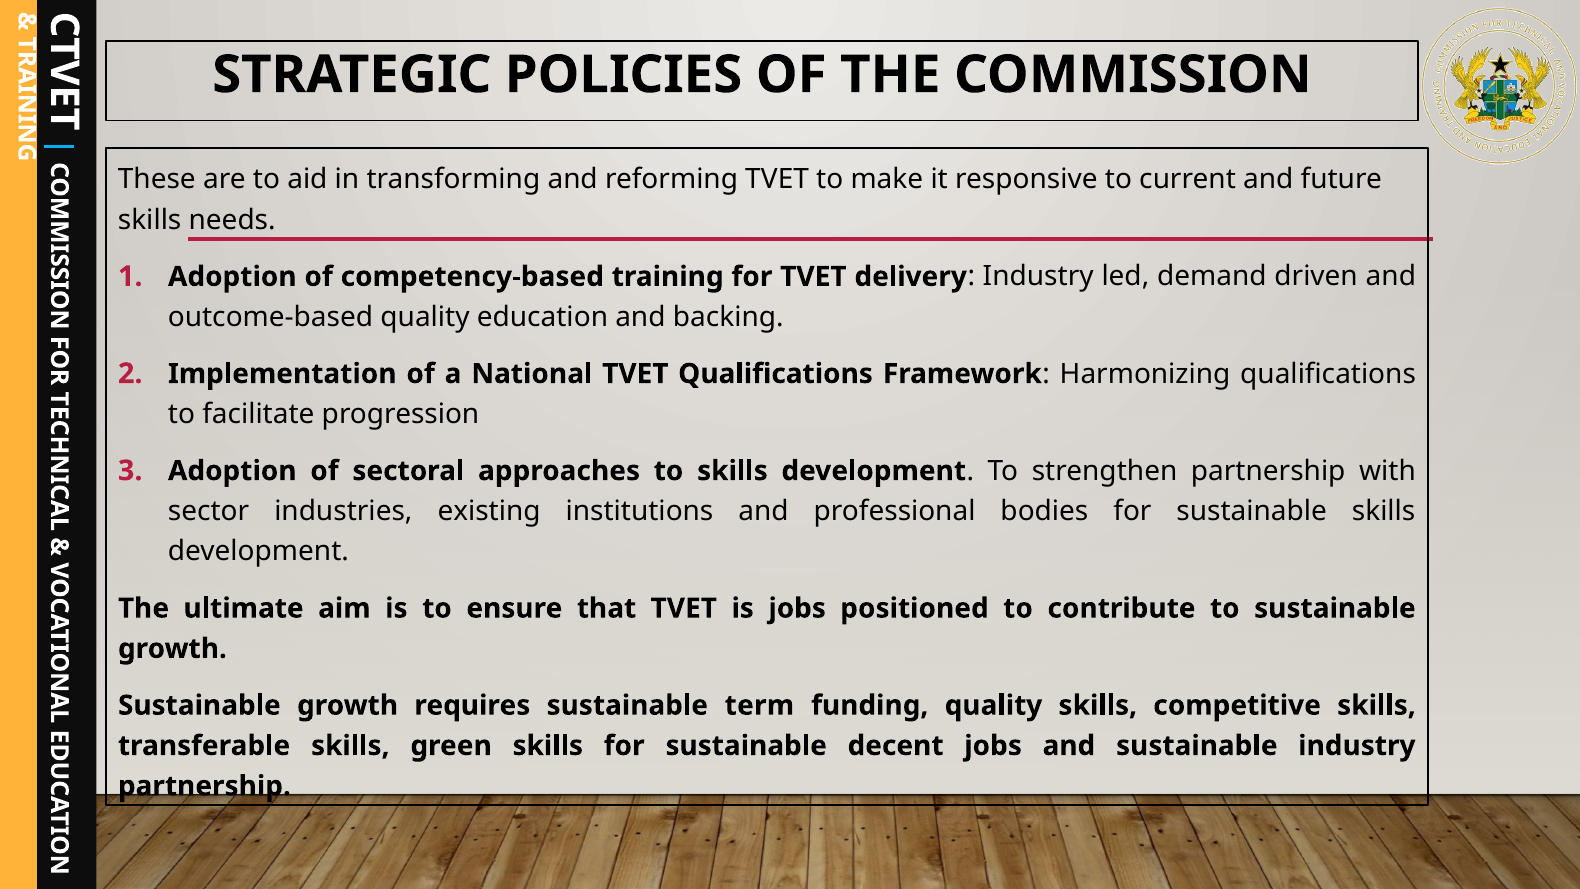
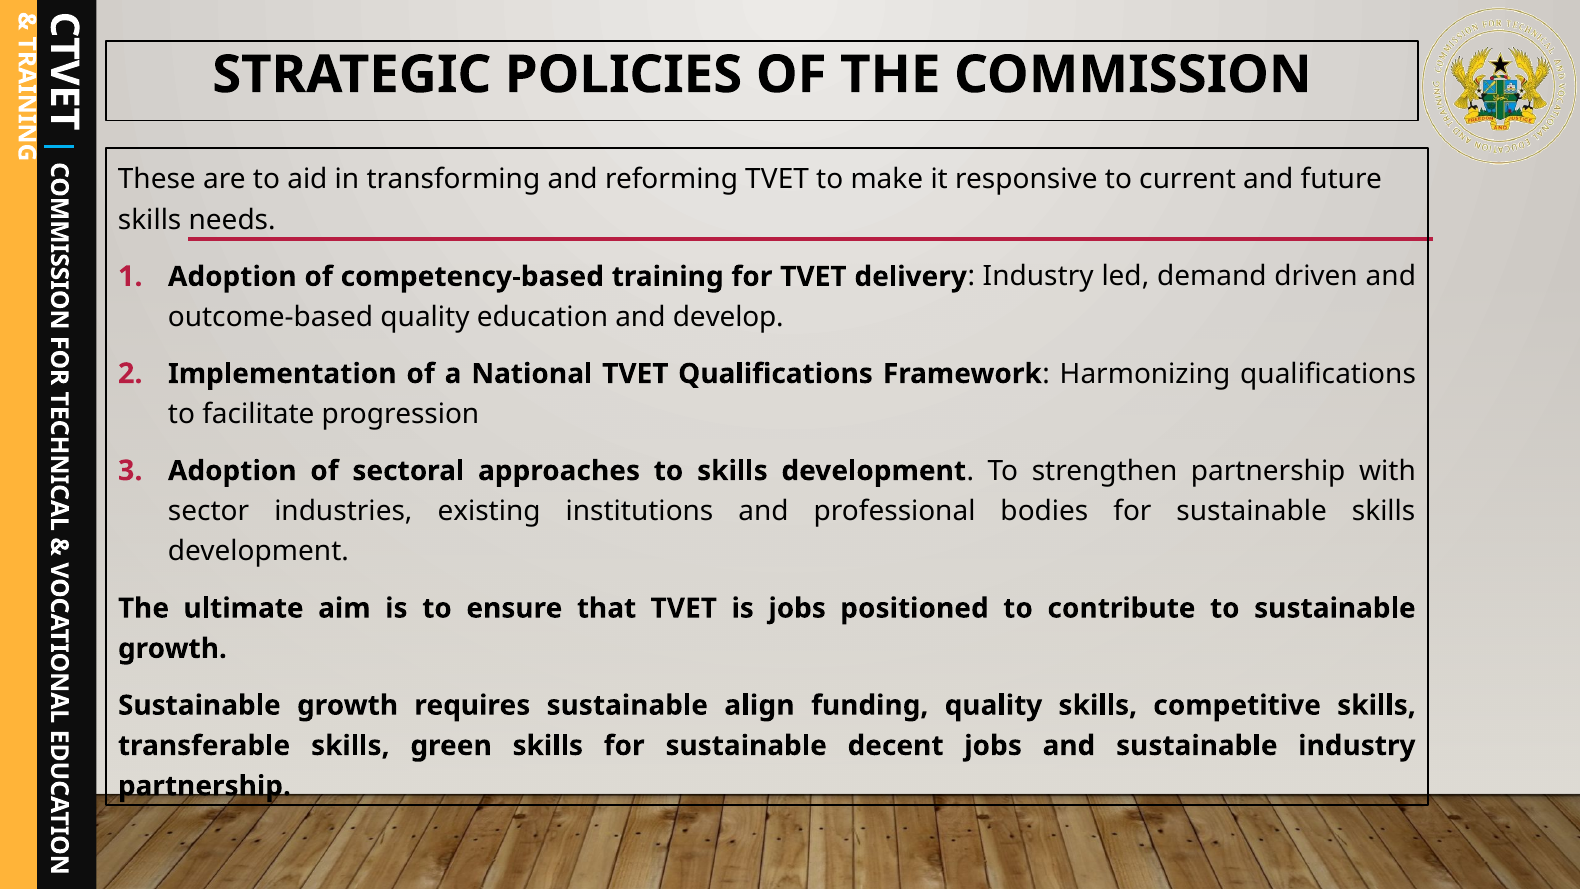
backing: backing -> develop (728, 317)
term: term -> align (759, 705)
